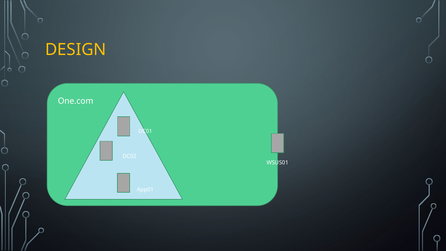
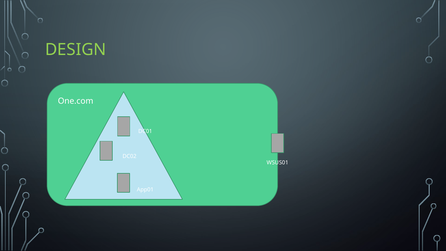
DESIGN colour: yellow -> light green (76, 50)
